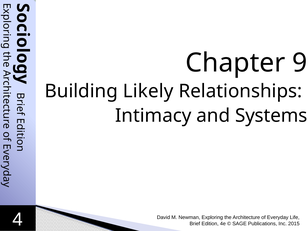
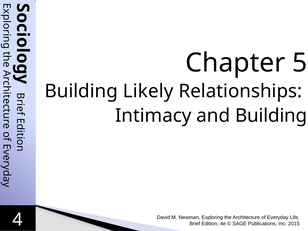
9: 9 -> 5 (300, 63)
and Systems: Systems -> Building (271, 116)
